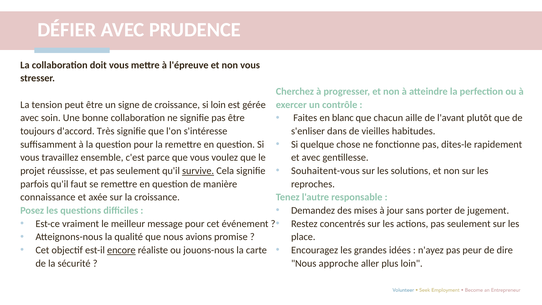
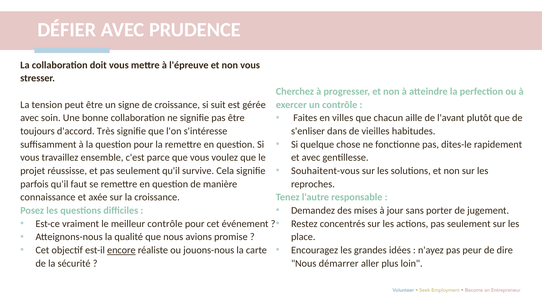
si loin: loin -> suit (218, 105)
blanc: blanc -> villes (343, 118)
survive underline: present -> none (198, 171)
meilleur message: message -> contrôle (165, 224)
approche: approche -> démarrer (339, 263)
